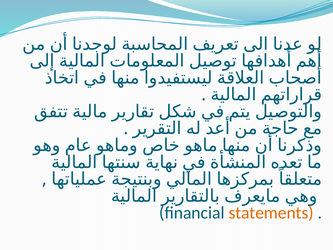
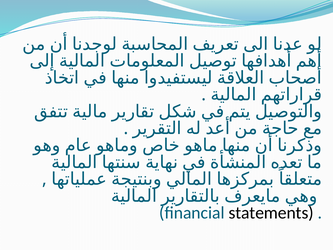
statements colour: orange -> black (271, 213)
